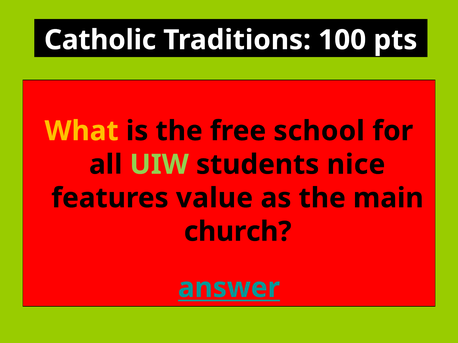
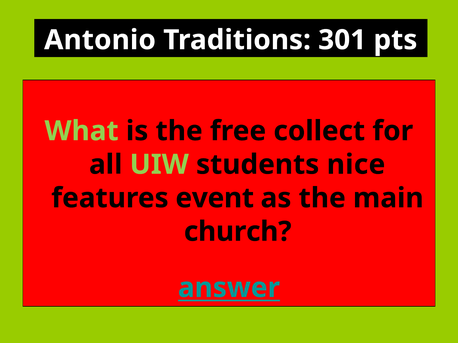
Catholic: Catholic -> Antonio (100, 40)
100: 100 -> 301 (342, 40)
What colour: yellow -> light green (82, 131)
school: school -> collect (319, 131)
value: value -> event (215, 198)
